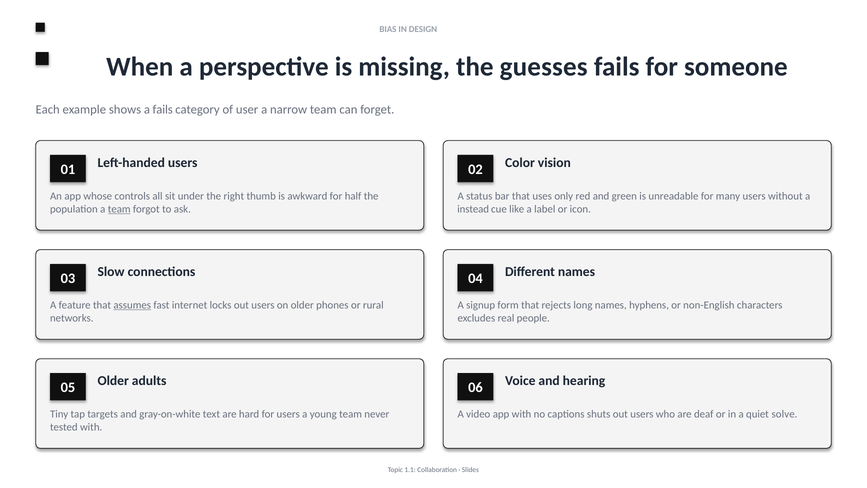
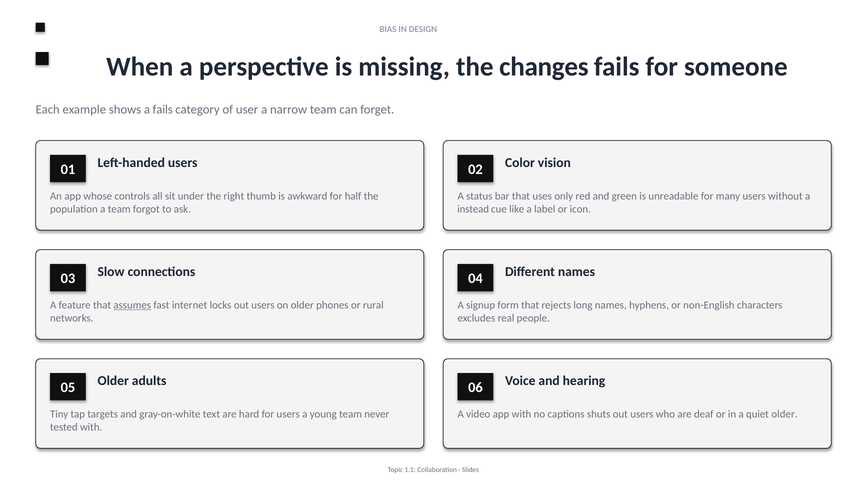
guesses: guesses -> changes (544, 67)
team underline: present -> none (119, 209)
quiet solve: solve -> older (784, 414)
